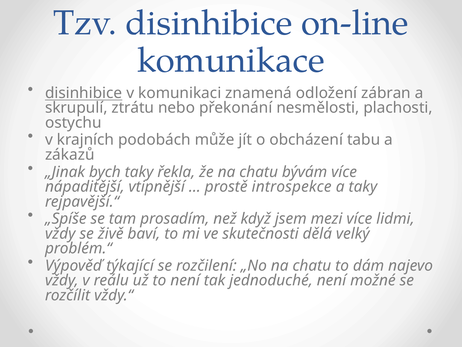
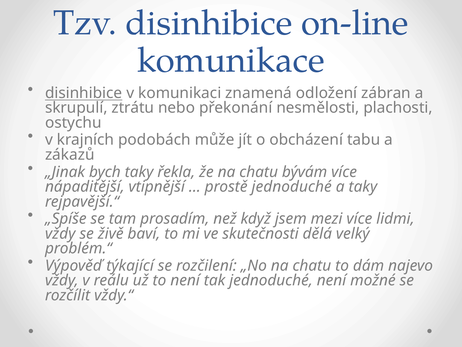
prostě introspekce: introspekce -> jednoduché (292, 187)
